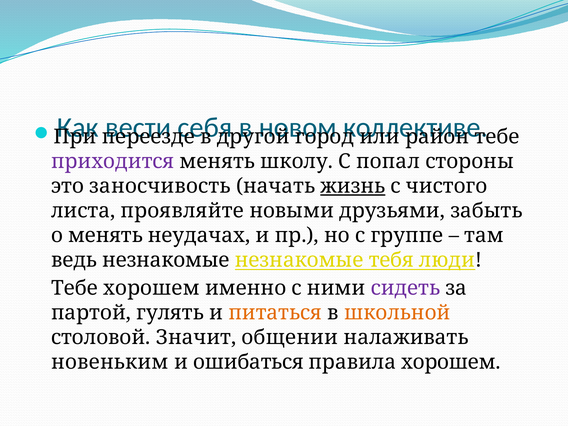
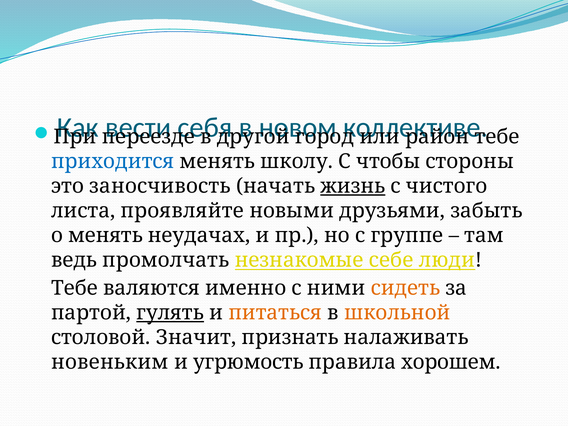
приходится colour: purple -> blue (113, 161)
попал: попал -> чтобы (388, 161)
ведь незнакомые: незнакомые -> промолчать (166, 260)
тебя: тебя -> себе (391, 260)
Тебе хорошем: хорошем -> валяются (151, 288)
сидеть colour: purple -> orange (405, 288)
гулять underline: none -> present (170, 313)
общении: общении -> признать (290, 337)
ошибаться: ошибаться -> угрюмость (248, 362)
